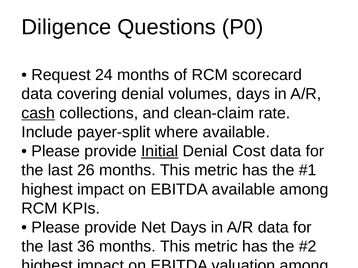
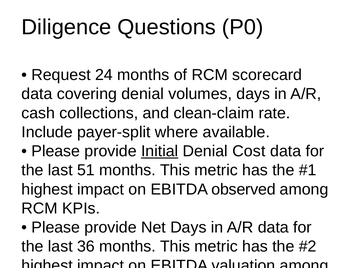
cash underline: present -> none (38, 113)
26: 26 -> 51 (86, 171)
EBITDA available: available -> observed (244, 190)
